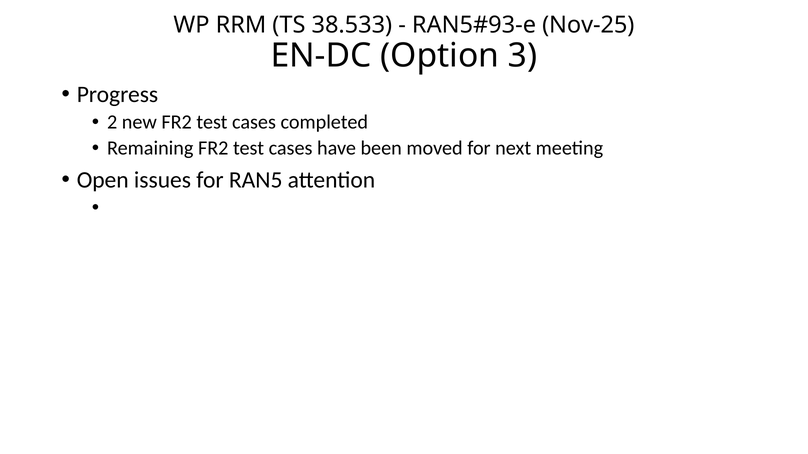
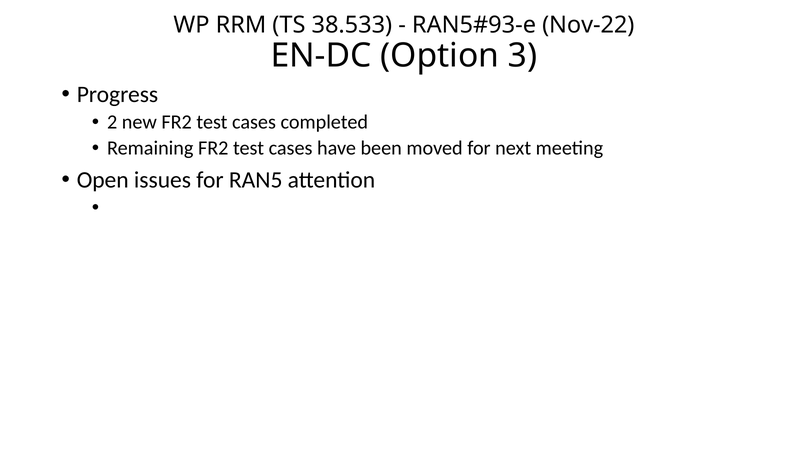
Nov-25: Nov-25 -> Nov-22 (588, 25)
